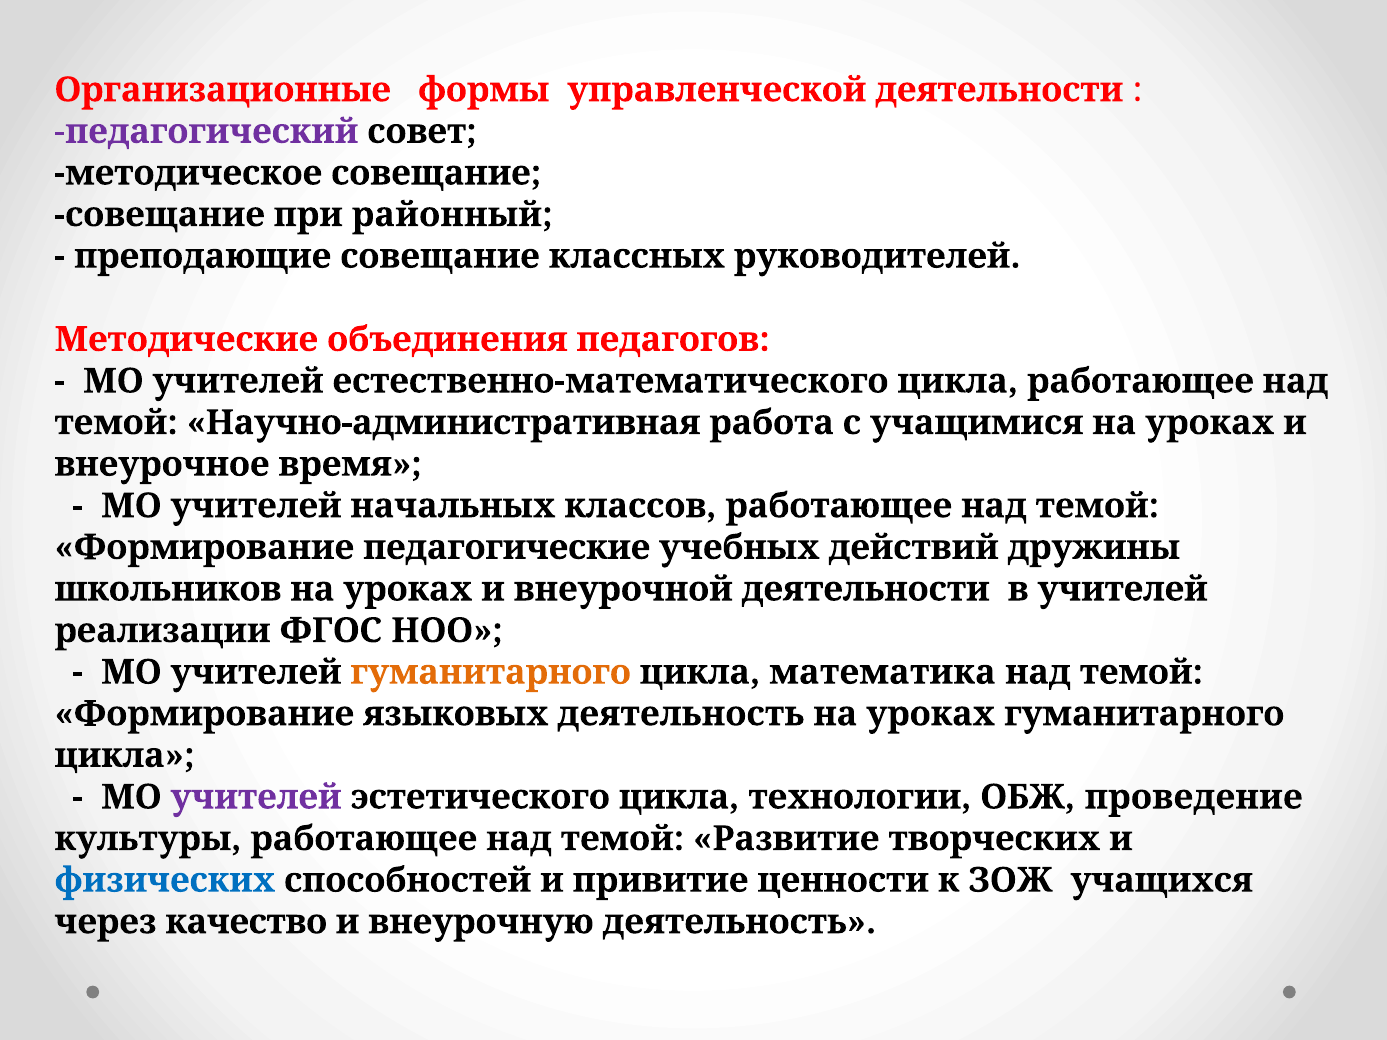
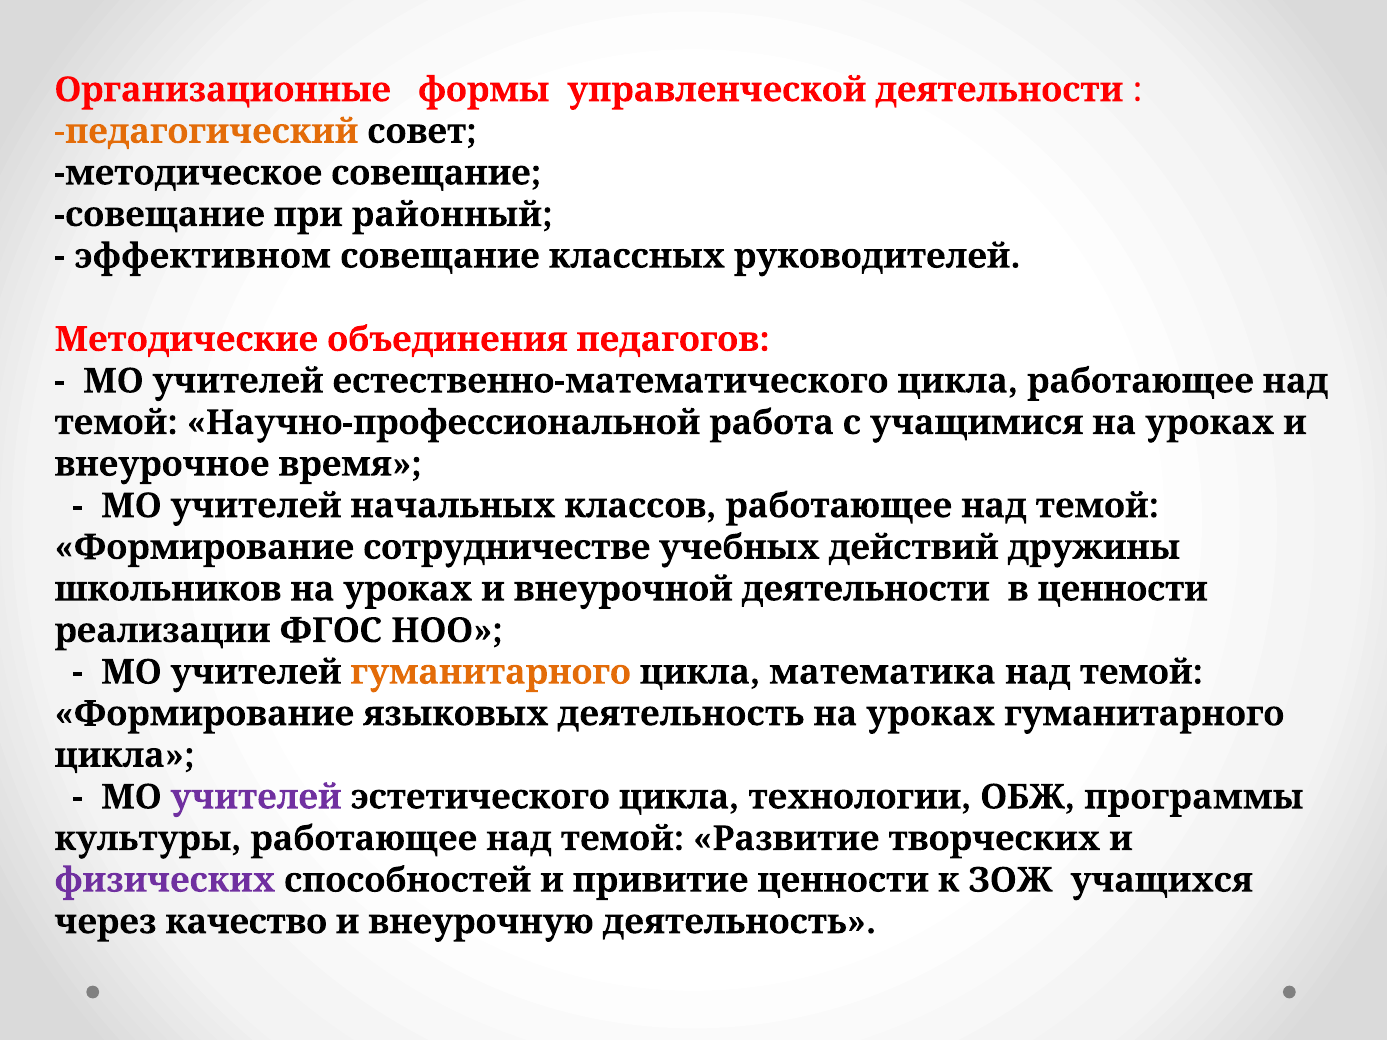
педагогический colour: purple -> orange (206, 132)
преподающие: преподающие -> эффективном (203, 256)
Научно-административная: Научно-административная -> Научно-профессиональной (444, 423)
педагогические: педагогические -> сотрудничестве (507, 548)
в учителей: учителей -> ценности (1123, 589)
проведение: проведение -> программы (1194, 797)
физических colour: blue -> purple (165, 880)
